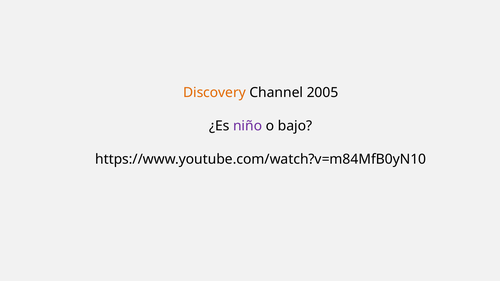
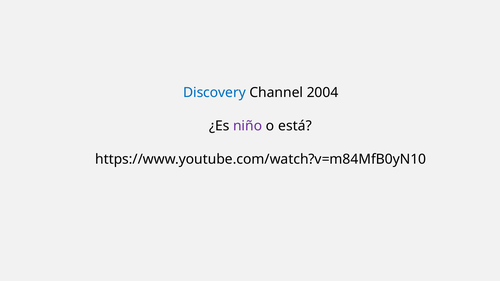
Discovery colour: orange -> blue (214, 93)
2005: 2005 -> 2004 (323, 93)
bajo: bajo -> está (295, 126)
